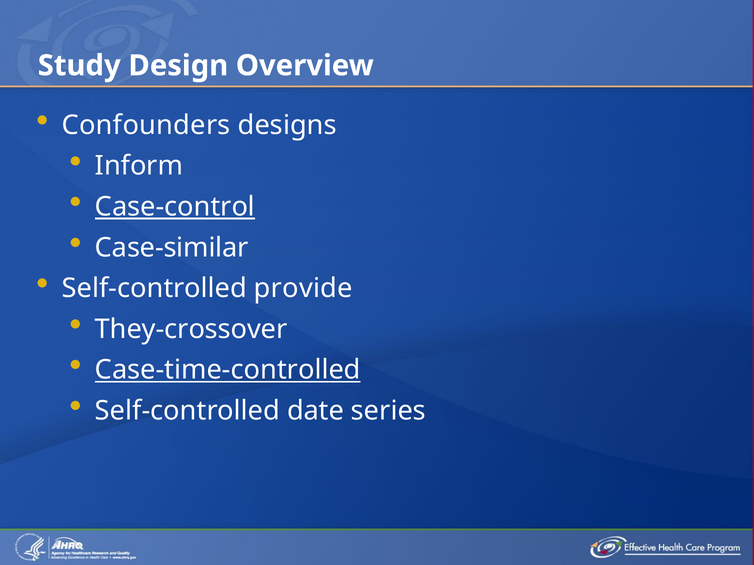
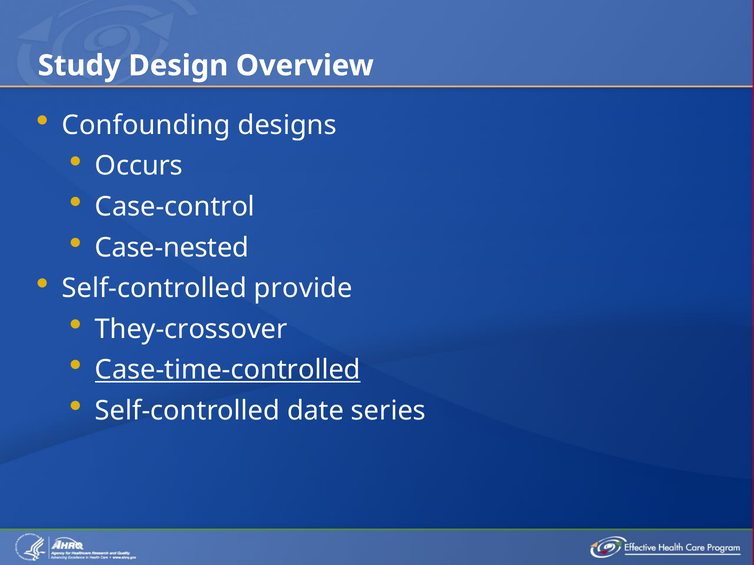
Confounders: Confounders -> Confounding (146, 125)
Inform: Inform -> Occurs (139, 166)
Case-control underline: present -> none (175, 207)
Case-similar: Case-similar -> Case-nested (172, 248)
